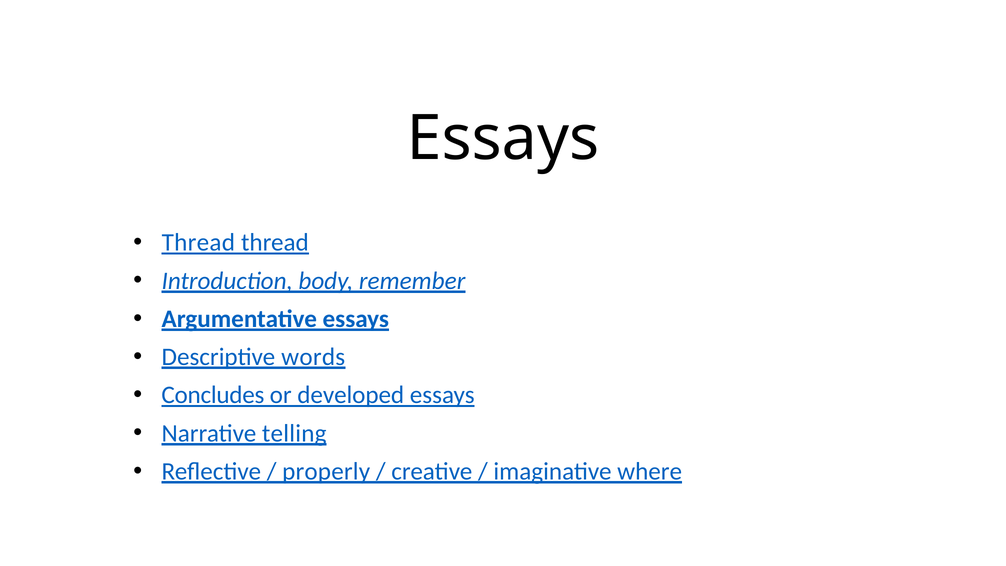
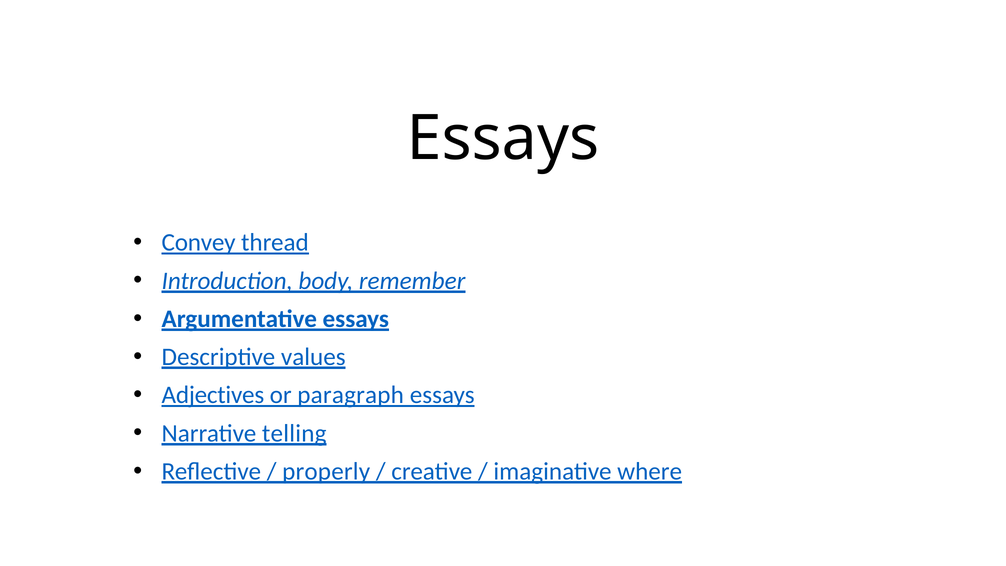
Thread: Thread -> Convey (199, 243)
words: words -> values (313, 357)
Concludes: Concludes -> Adjectives (213, 395)
developed: developed -> paragraph (351, 395)
